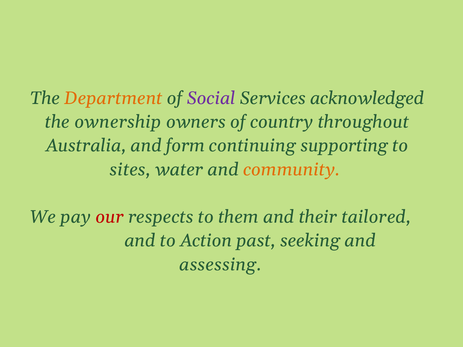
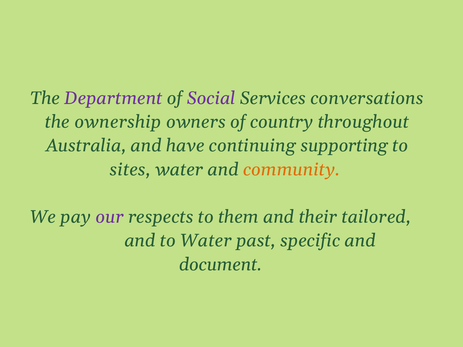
Department colour: orange -> purple (113, 98)
acknowledged: acknowledged -> conversations (367, 98)
form: form -> have (185, 146)
our colour: red -> purple (110, 217)
to Action: Action -> Water (206, 241)
seeking: seeking -> specific (310, 241)
assessing: assessing -> document (221, 265)
